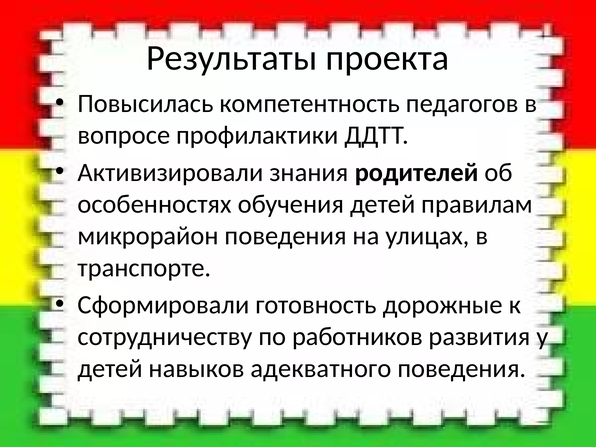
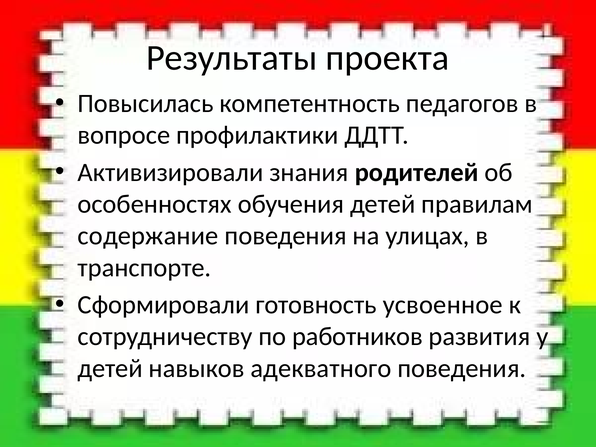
микрорайон: микрорайон -> содержание (148, 236)
дорожные: дорожные -> усвоенное (443, 305)
